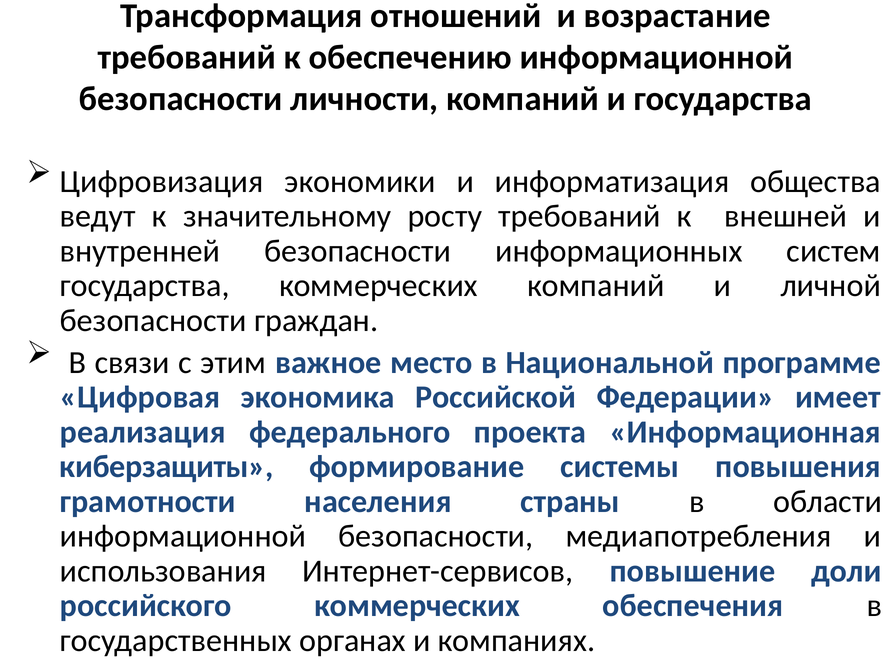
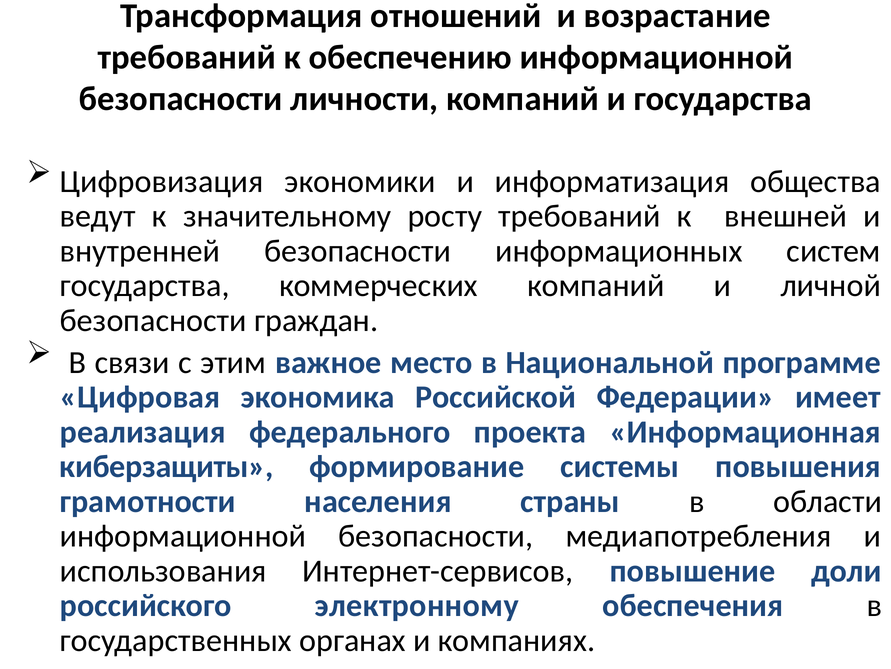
российского коммерческих: коммерческих -> электронному (417, 605)
